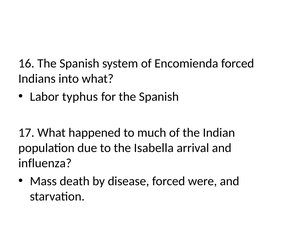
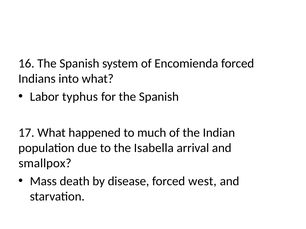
influenza: influenza -> smallpox (45, 164)
were: were -> west (202, 182)
